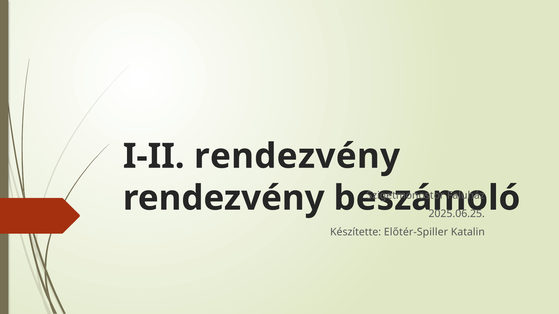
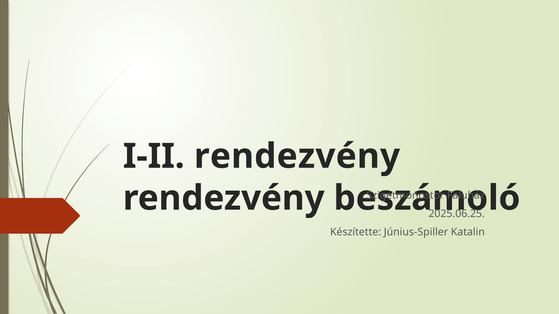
Előtér-Spiller: Előtér-Spiller -> Június-Spiller (416, 232)
